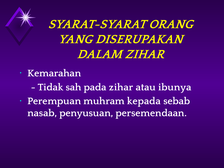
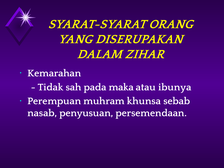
pada zihar: zihar -> maka (121, 87)
kepada: kepada -> khunsa (144, 101)
